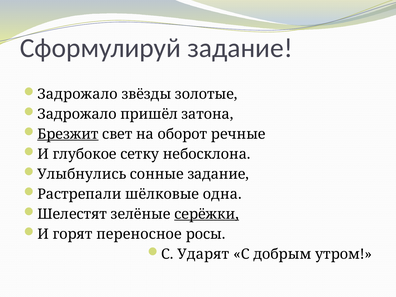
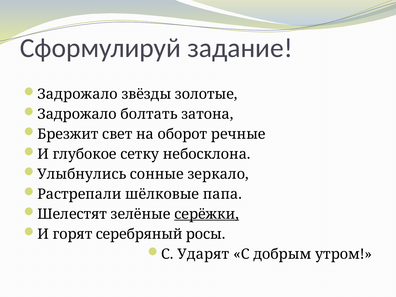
пришёл: пришёл -> болтать (149, 114)
Брезжит underline: present -> none (68, 134)
сонные задание: задание -> зеркало (218, 174)
одна: одна -> папа (222, 194)
переносное: переносное -> серебряный (139, 234)
